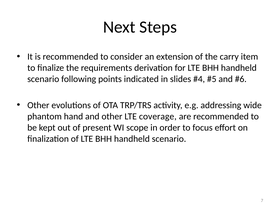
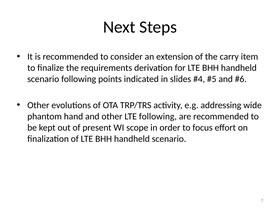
LTE coverage: coverage -> following (158, 116)
